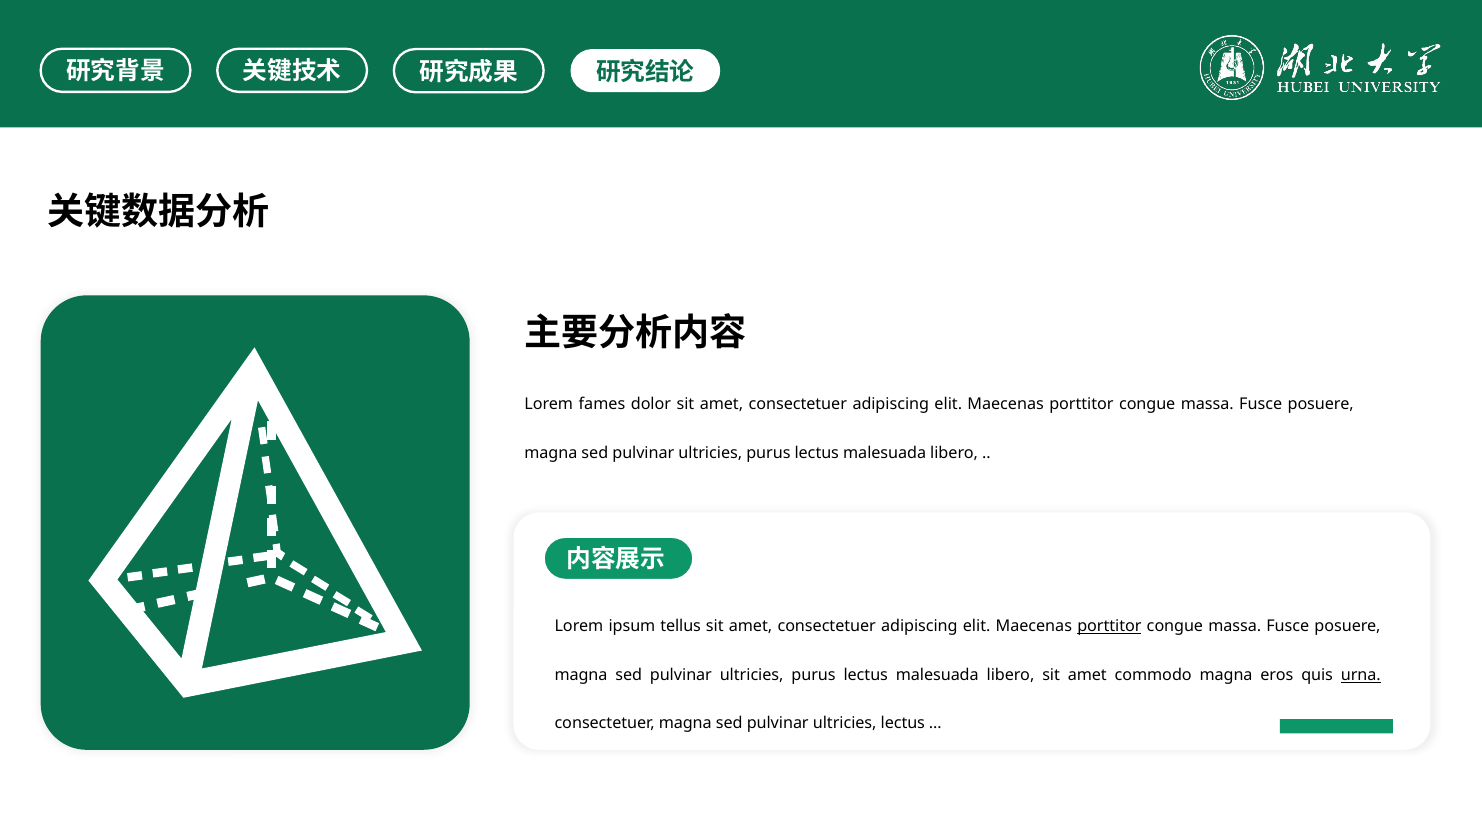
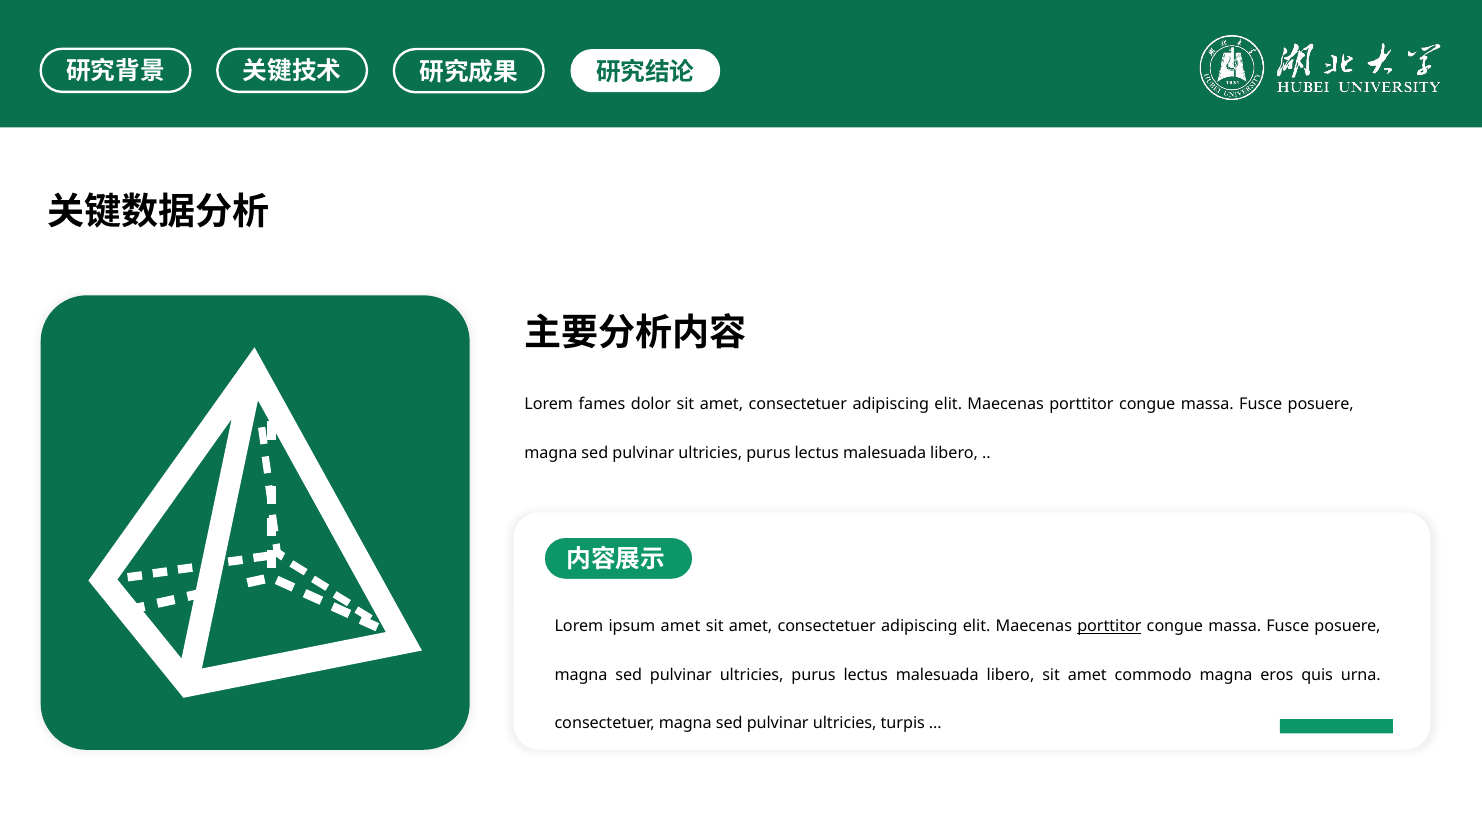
ipsum tellus: tellus -> amet (681, 626)
urna underline: present -> none (1361, 675)
ultricies lectus: lectus -> turpis (903, 723)
